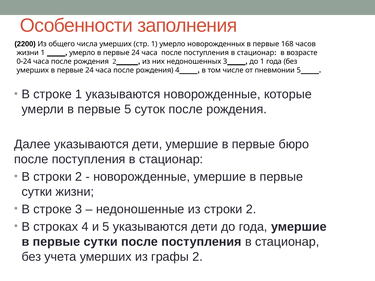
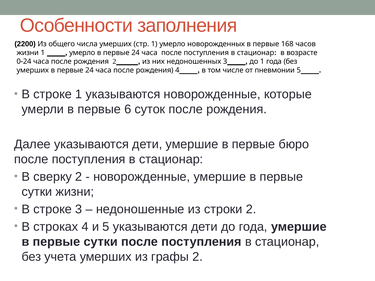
первые 5: 5 -> 6 (128, 109)
В строки: строки -> сверку (53, 177)
